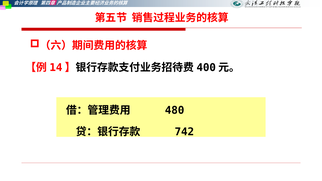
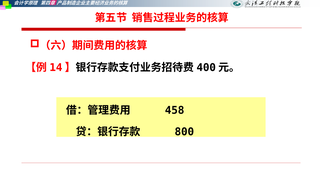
480: 480 -> 458 (175, 110)
742: 742 -> 800 (184, 132)
